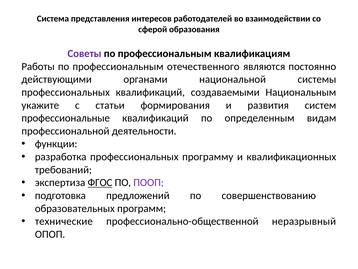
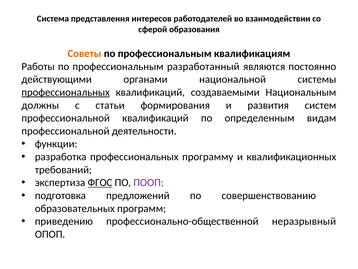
Советы colour: purple -> orange (84, 54)
отечественного: отечественного -> разработанный (203, 66)
профессиональных underline: none -> present (66, 92)
укажите: укажите -> должны (40, 105)
профессиональные: профессиональные -> профессиональной (66, 118)
технические: технические -> приведению (64, 221)
